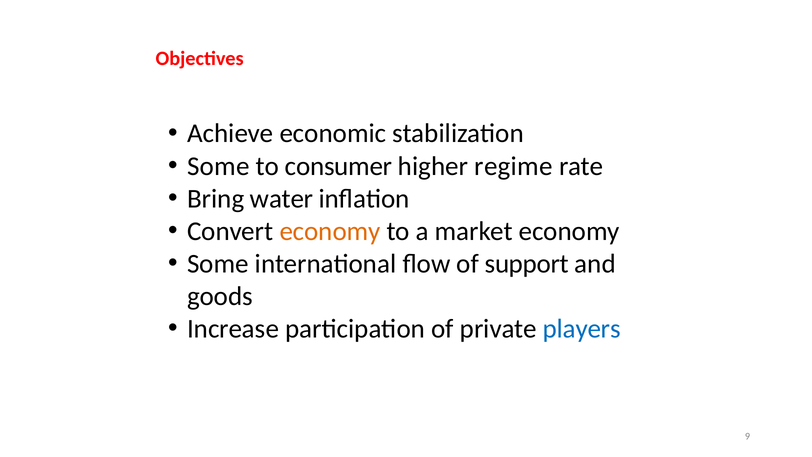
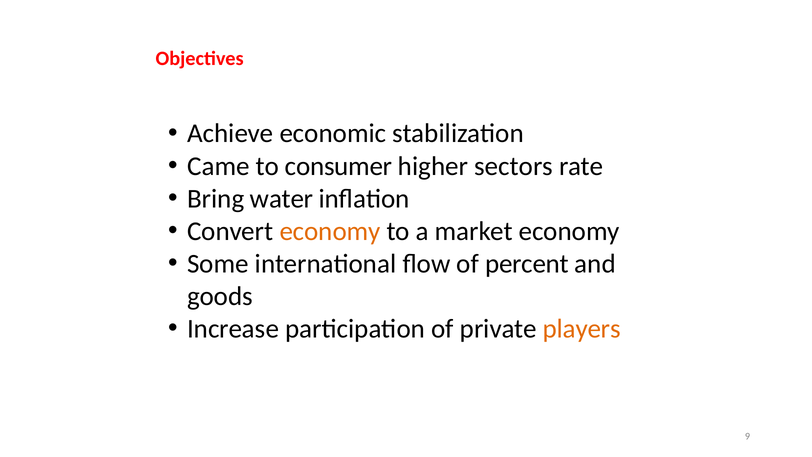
Some: Some -> Came (218, 166)
regime: regime -> sectors (514, 166)
support: support -> percent (527, 263)
players colour: blue -> orange (582, 328)
